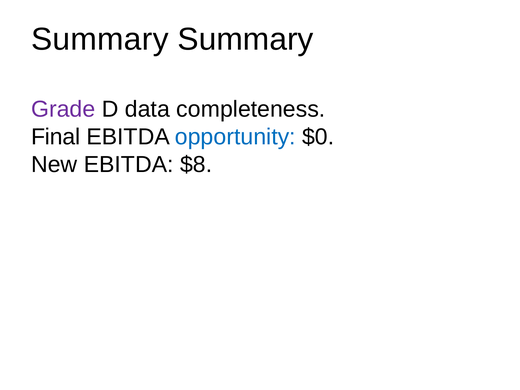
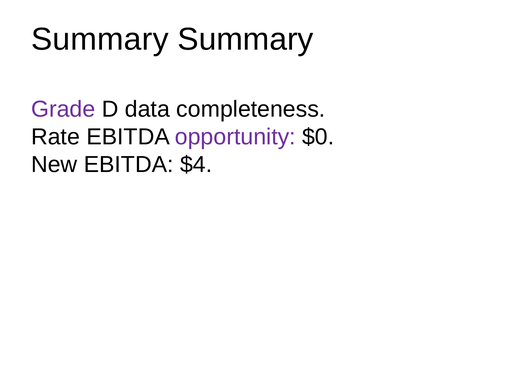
Final: Final -> Rate (56, 137)
opportunity colour: blue -> purple (235, 137)
$8: $8 -> $4 (196, 165)
